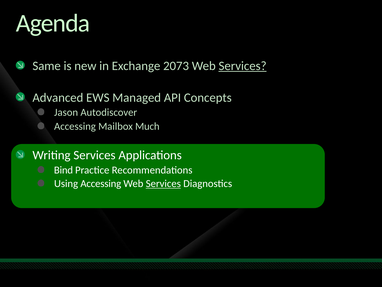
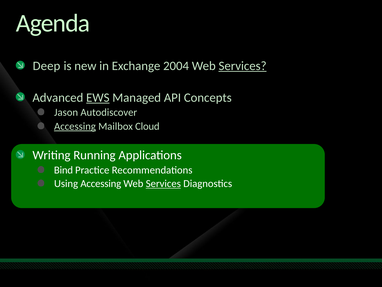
Same: Same -> Deep (47, 66)
2073: 2073 -> 2004 (176, 66)
EWS underline: none -> present (98, 97)
Accessing underline: none -> present (75, 126)
Much: Much -> Cloud (147, 126)
Writing Services: Services -> Running (95, 155)
